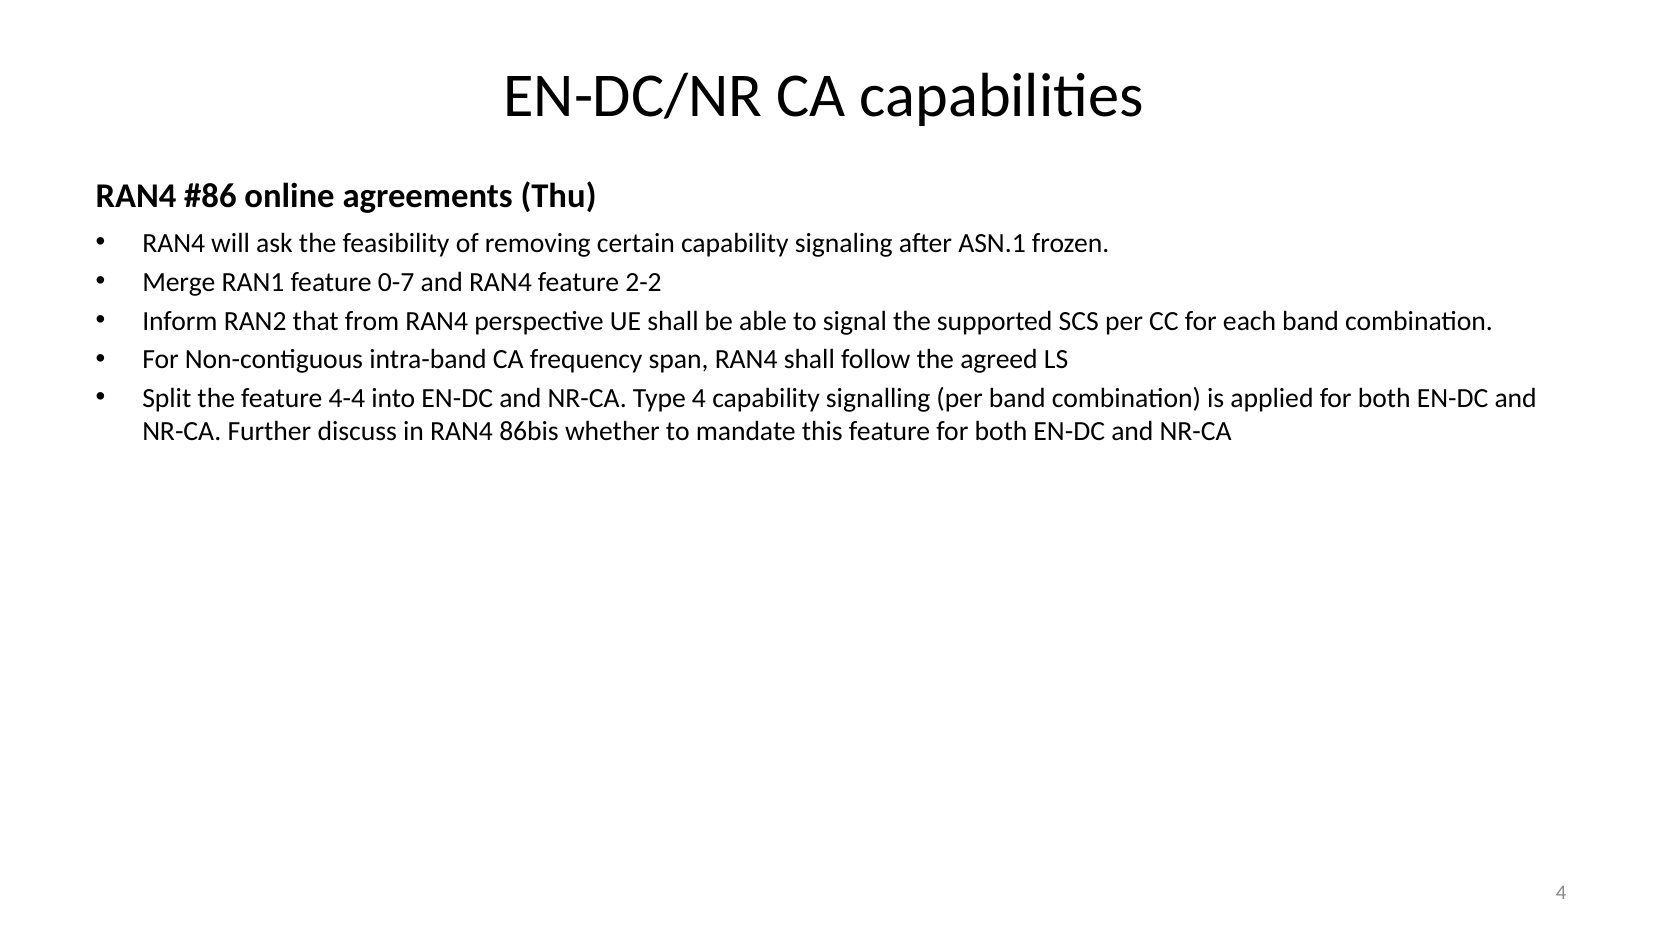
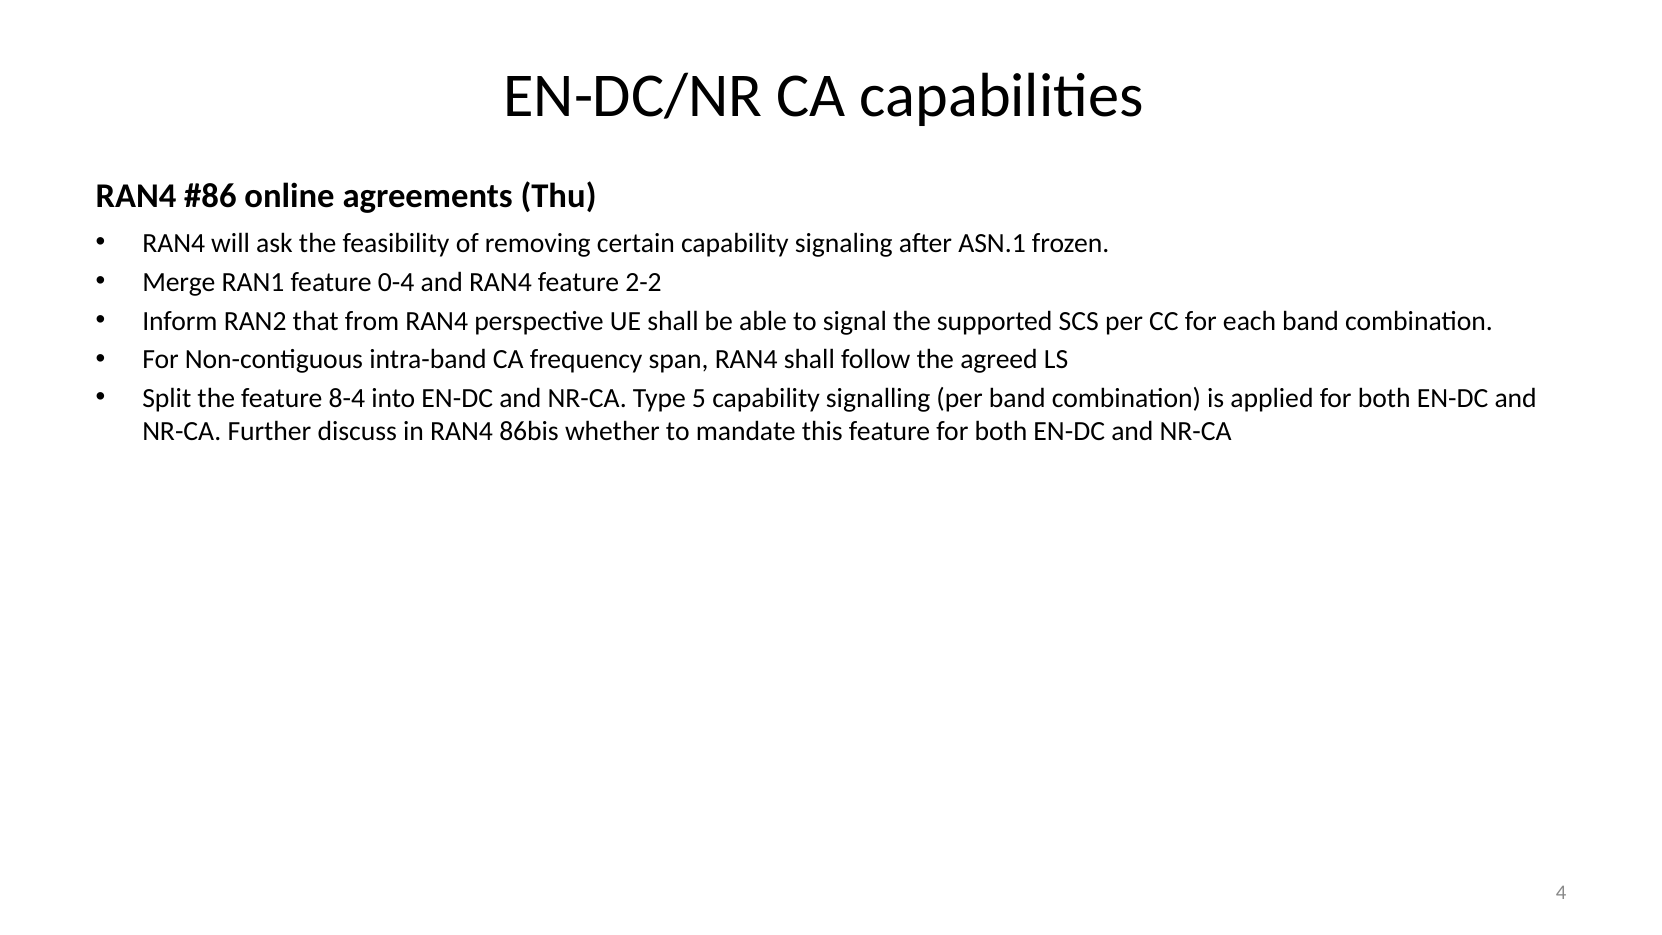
0-7: 0-7 -> 0-4 (396, 282)
4-4: 4-4 -> 8-4 (347, 398)
Type 4: 4 -> 5 (699, 398)
